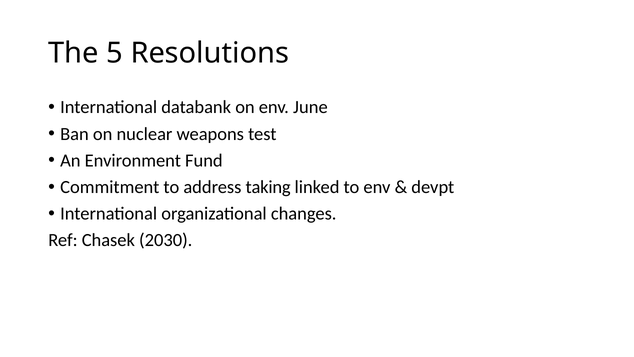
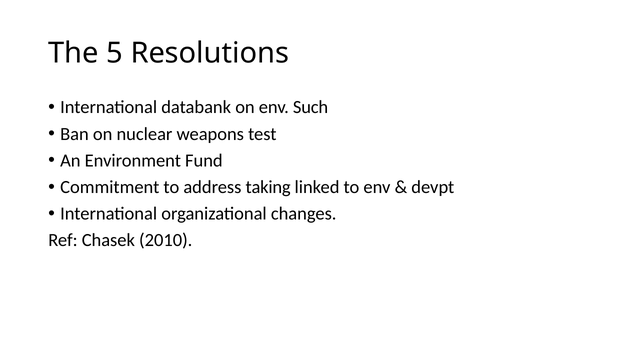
June: June -> Such (311, 107)
2030: 2030 -> 2010 (166, 240)
